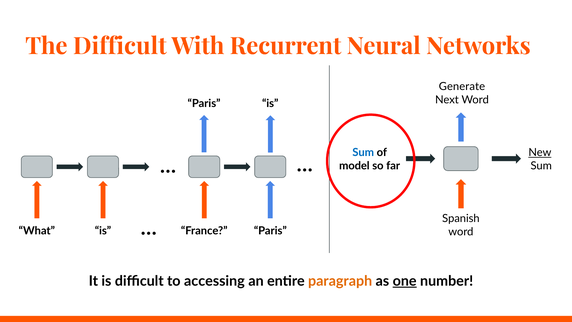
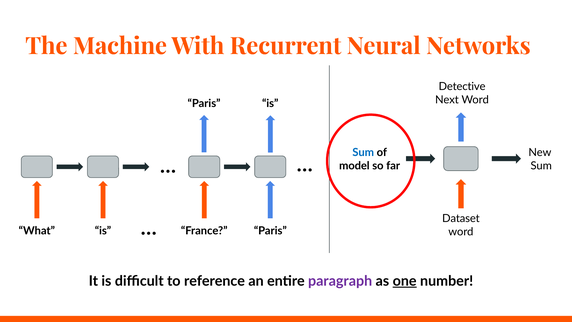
The Difficult: Difficult -> Machine (120, 46)
Generate: Generate -> Detective (462, 86)
New underline: present -> none (540, 153)
Spanish: Spanish -> Dataset (461, 218)
accessing: accessing -> reference (214, 281)
paragraph colour: orange -> purple (340, 281)
